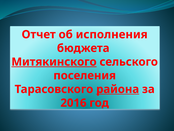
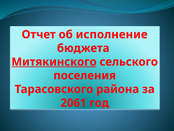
исполнения: исполнения -> исполнение (112, 34)
района underline: present -> none (118, 89)
2016: 2016 -> 2061 (73, 103)
